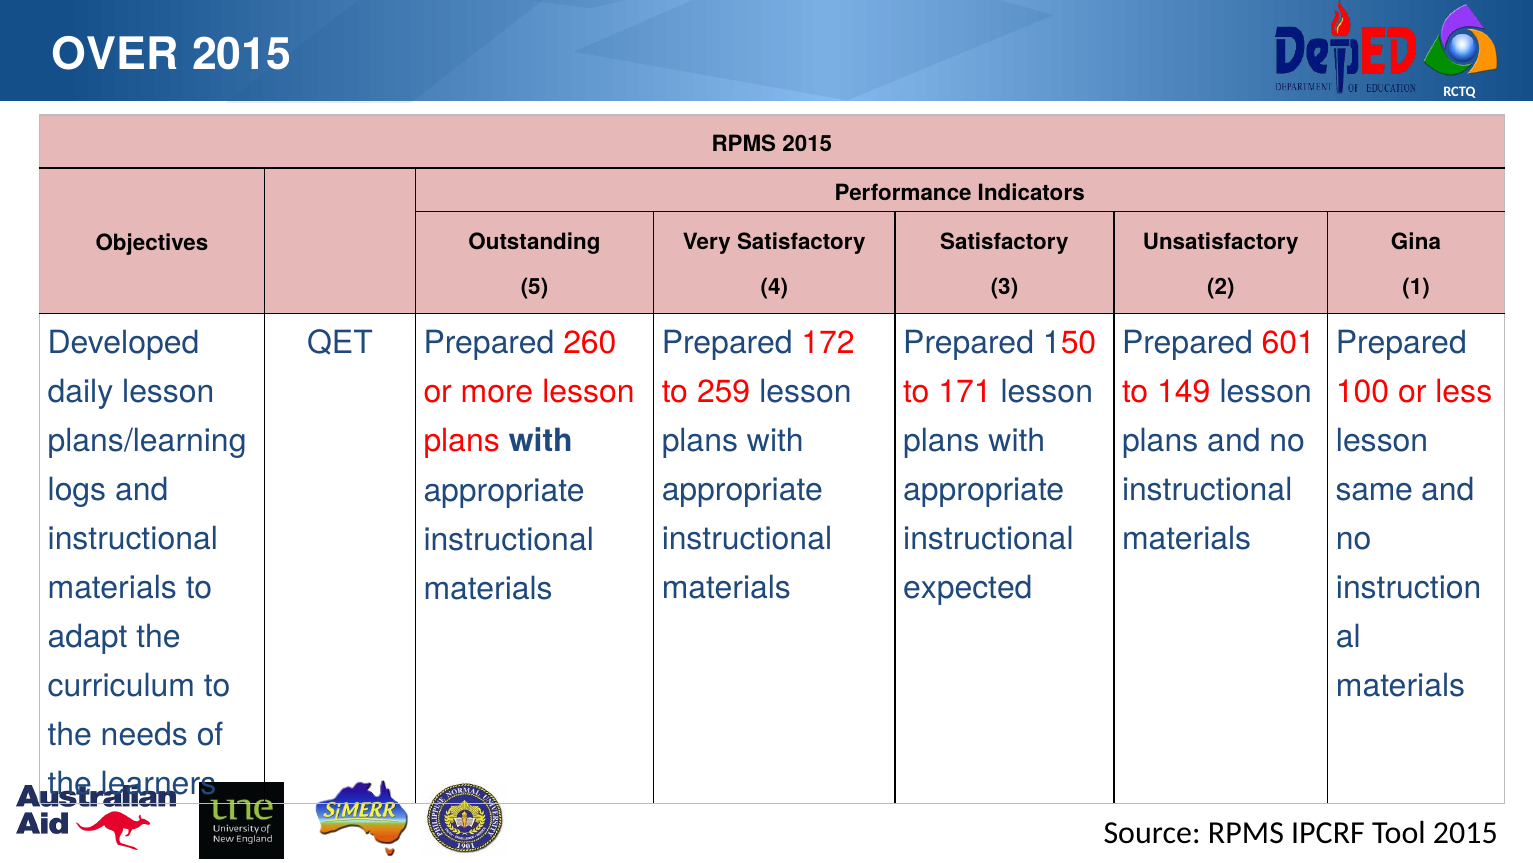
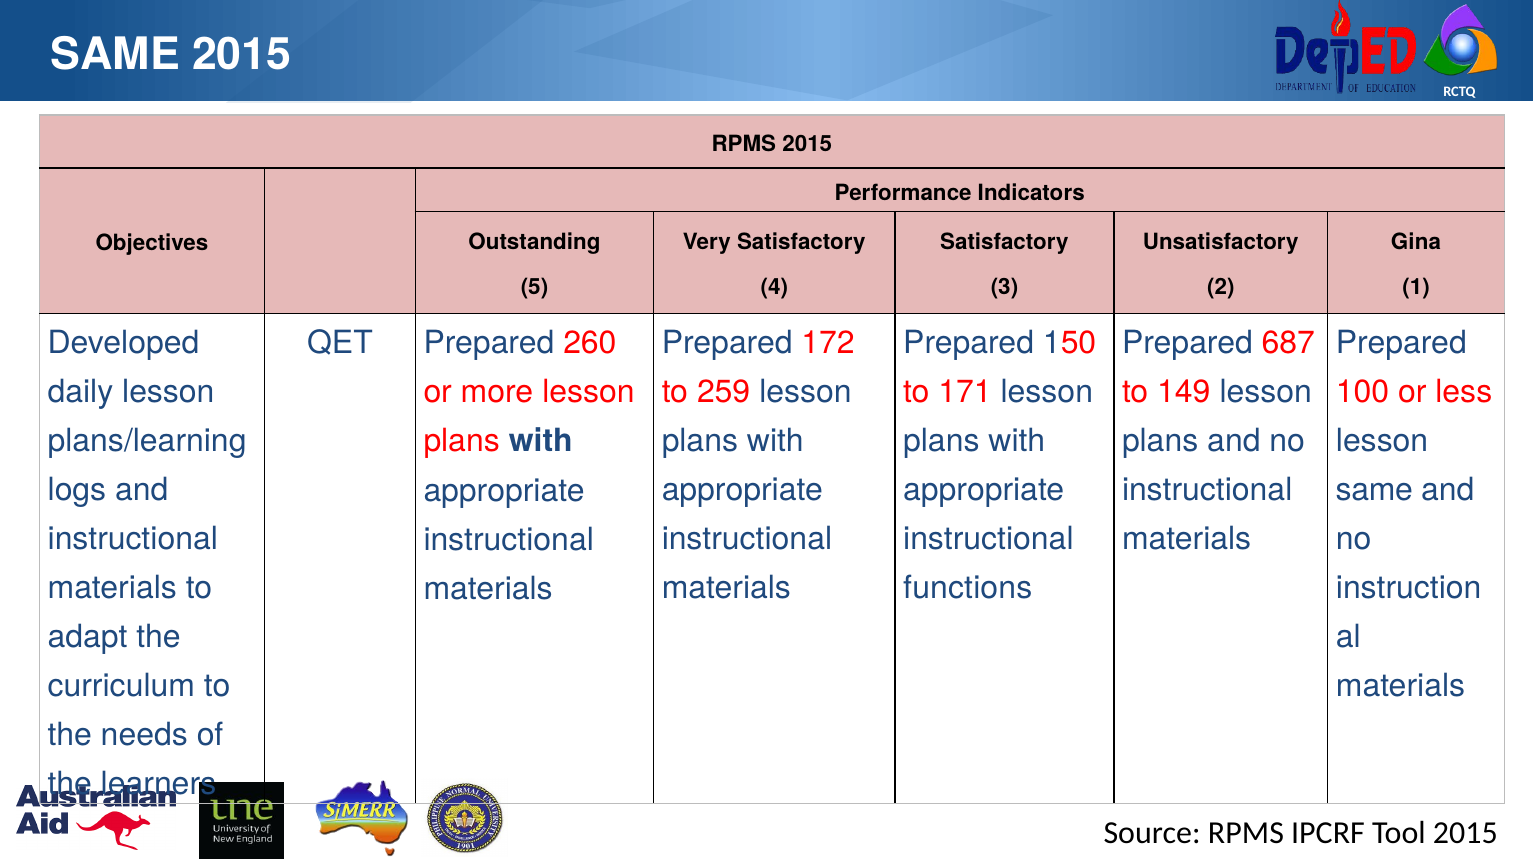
OVER: OVER -> SAME (115, 55)
601: 601 -> 687 (1288, 342)
expected: expected -> functions (968, 587)
